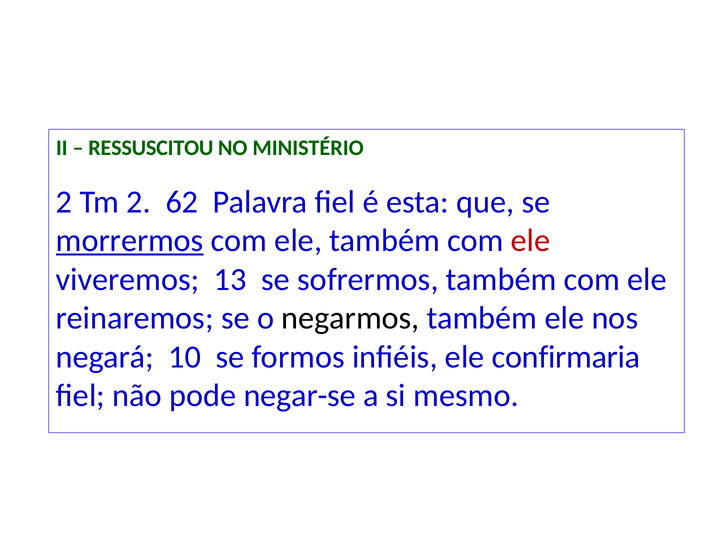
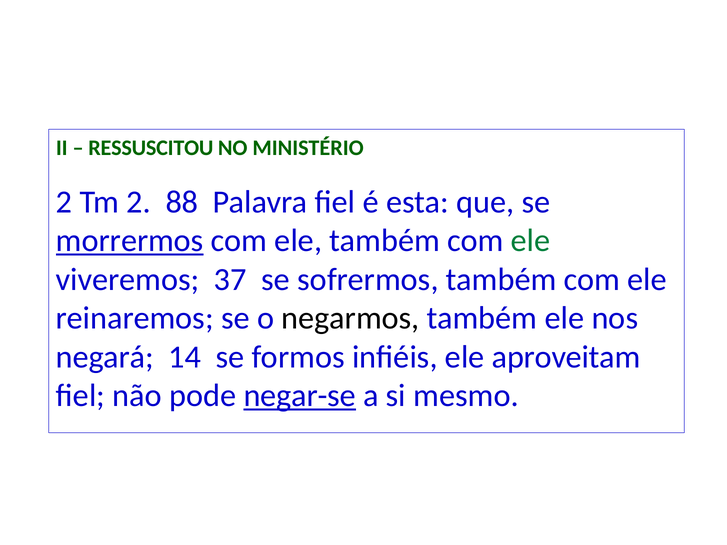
62: 62 -> 88 (182, 202)
ele colour: red -> green (531, 241)
13: 13 -> 37 (230, 280)
10: 10 -> 14 (185, 357)
confirmaria: confirmaria -> aproveitam (566, 357)
negar-se underline: none -> present (300, 396)
